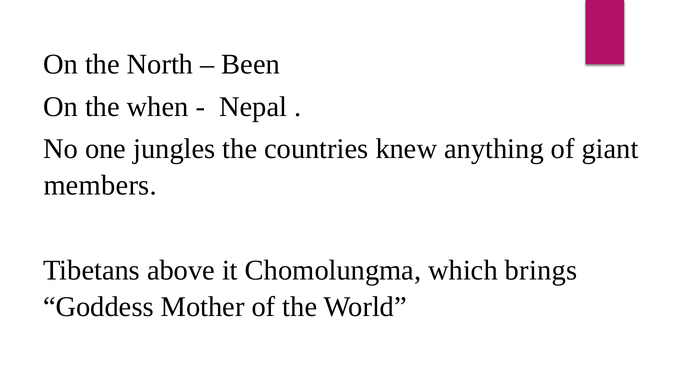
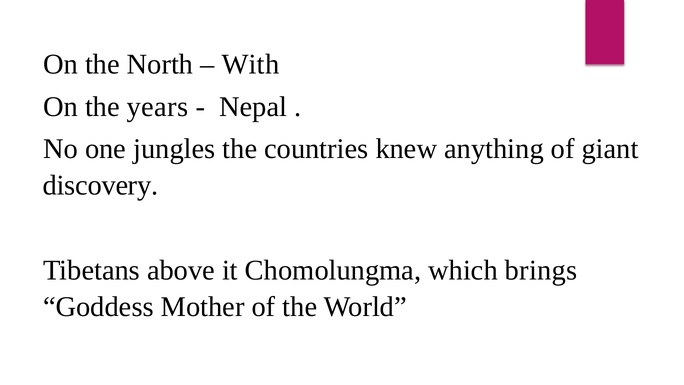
Been: Been -> With (251, 64)
when: when -> years (158, 107)
members: members -> discovery (101, 185)
